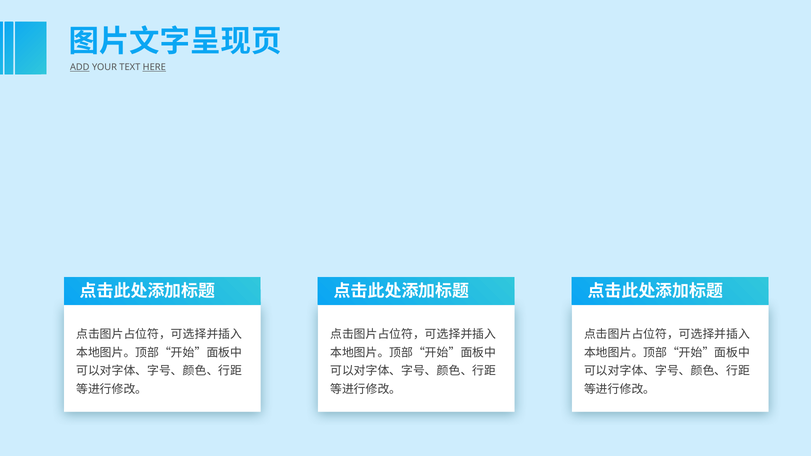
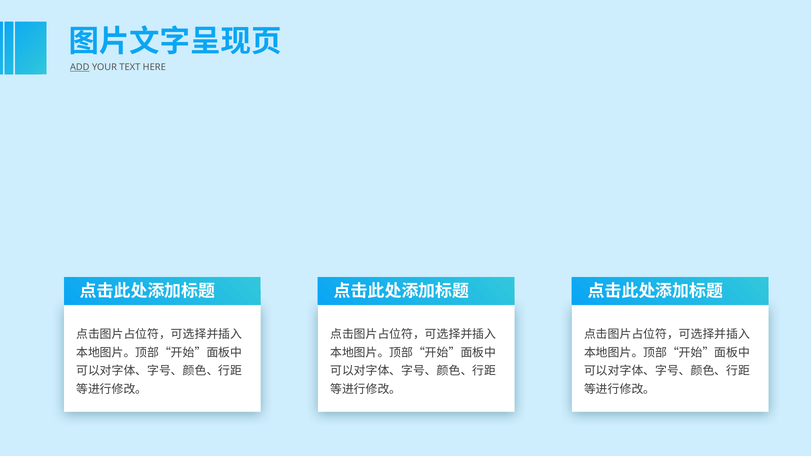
HERE underline: present -> none (154, 67)
